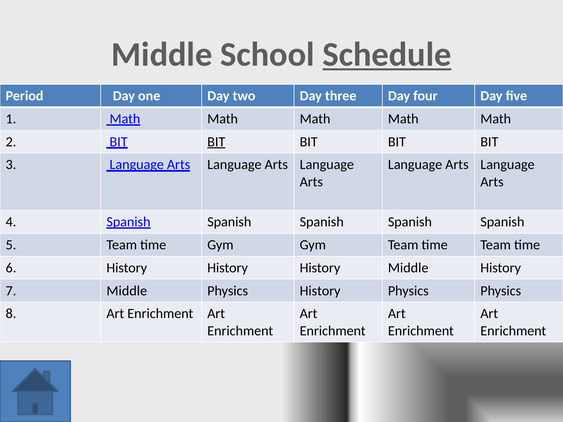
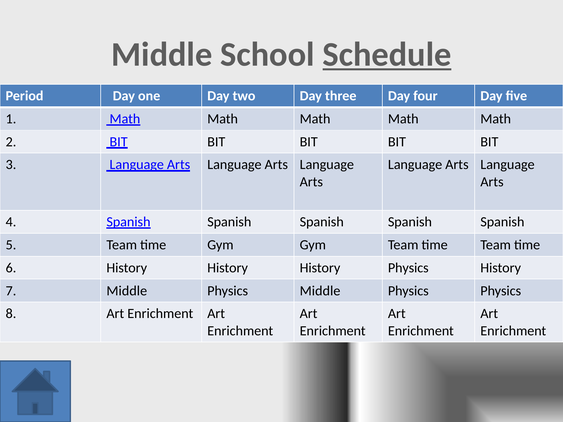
BIT underline: present -> none (216, 142)
History Middle: Middle -> Physics (408, 268)
Physics History: History -> Middle (320, 291)
